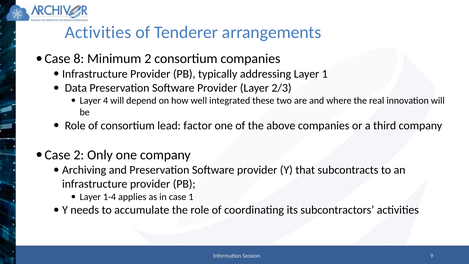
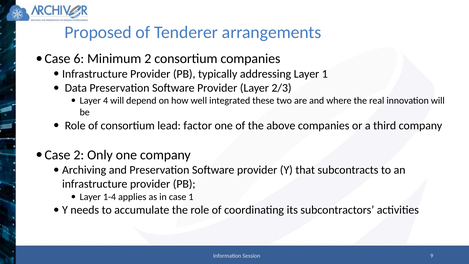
Activities: Activities -> Proposed (98, 32)
8: 8 -> 6 (79, 59)
